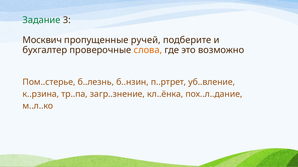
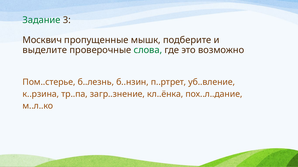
ручей: ручей -> мышк (146, 40)
бухгалтер: бухгалтер -> выделите (45, 50)
слова colour: orange -> green (148, 50)
